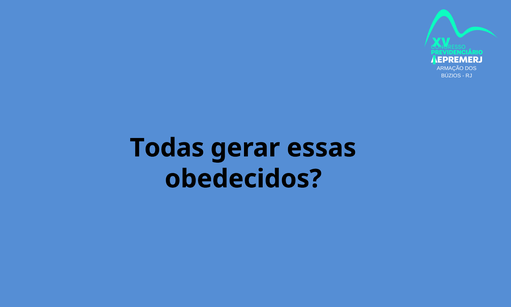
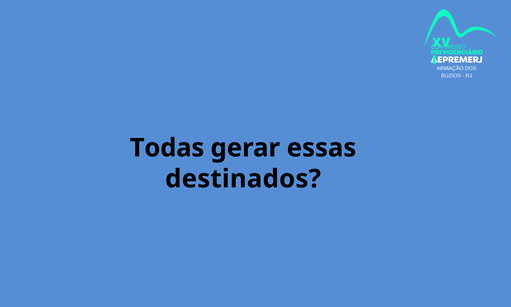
obedecidos: obedecidos -> destinados (243, 179)
